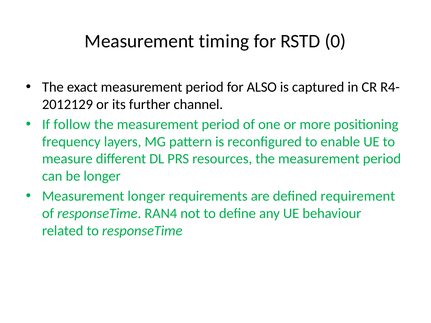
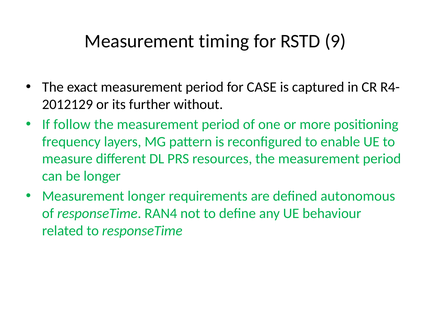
0: 0 -> 9 (335, 41)
ALSO: ALSO -> CASE (262, 87)
channel: channel -> without (198, 104)
requirement: requirement -> autonomous (358, 196)
